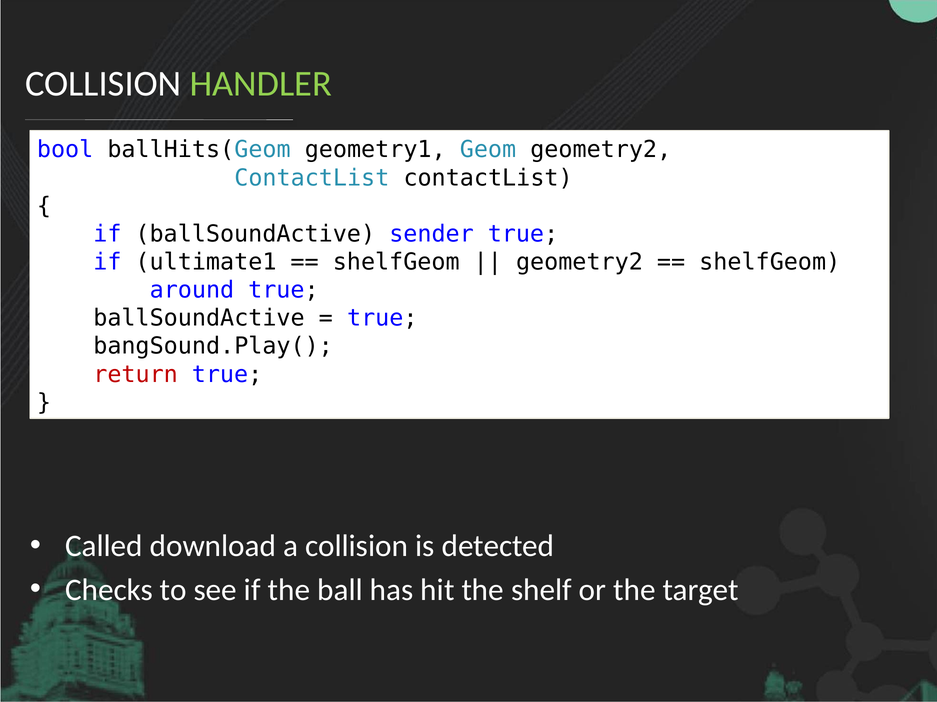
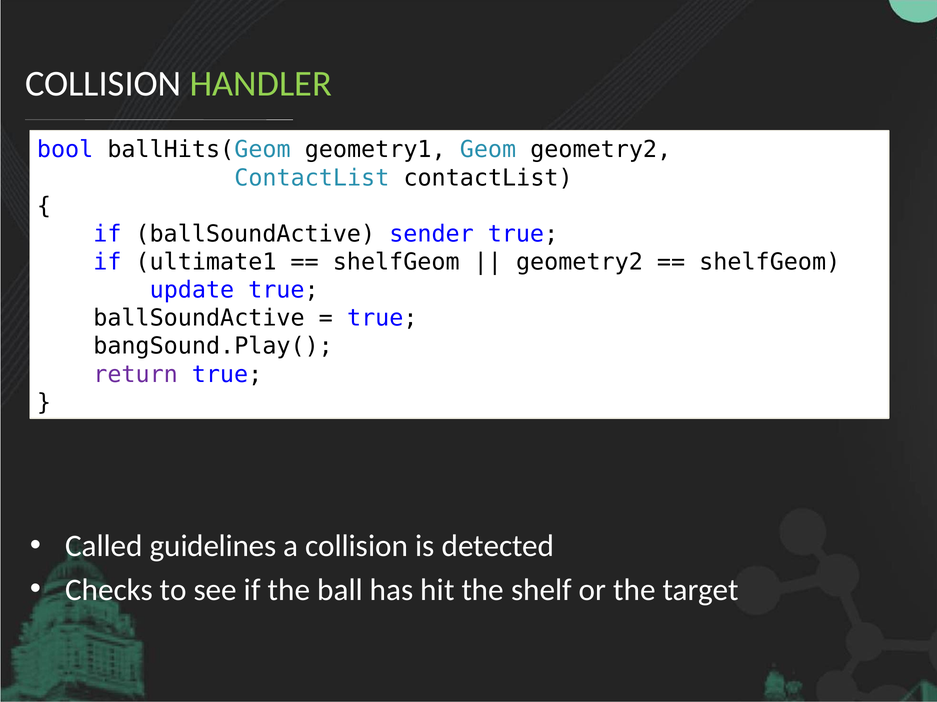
around: around -> update (192, 290)
return colour: red -> purple (136, 375)
download: download -> guidelines (213, 547)
